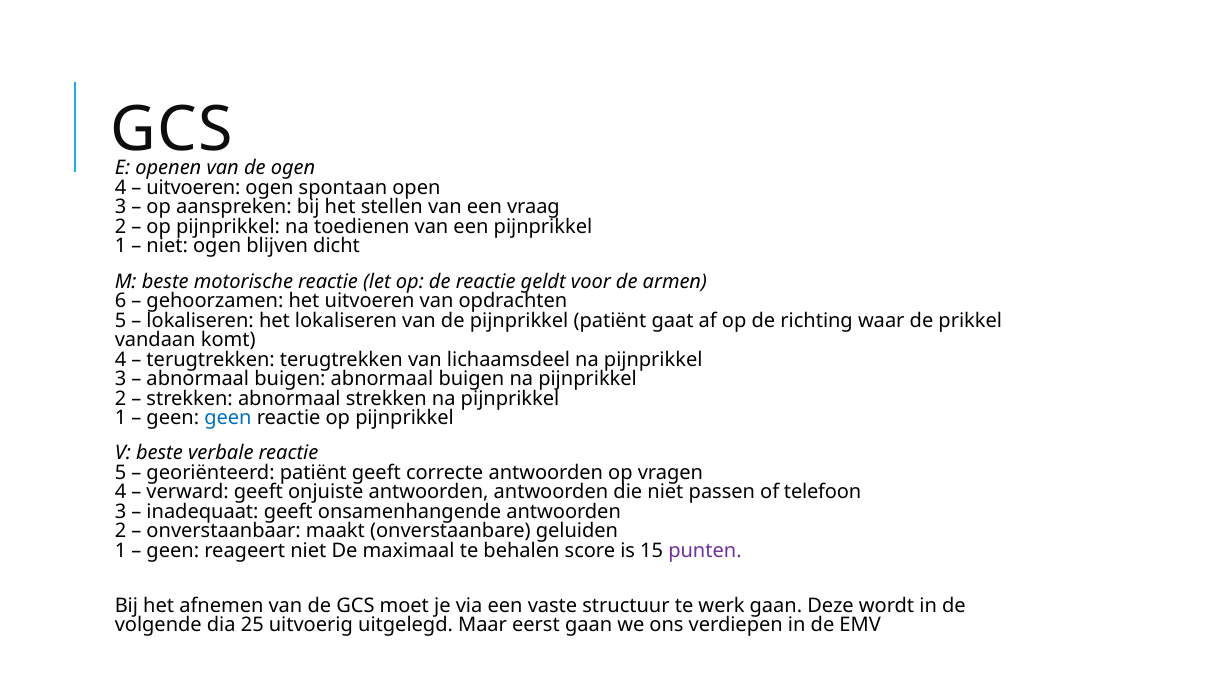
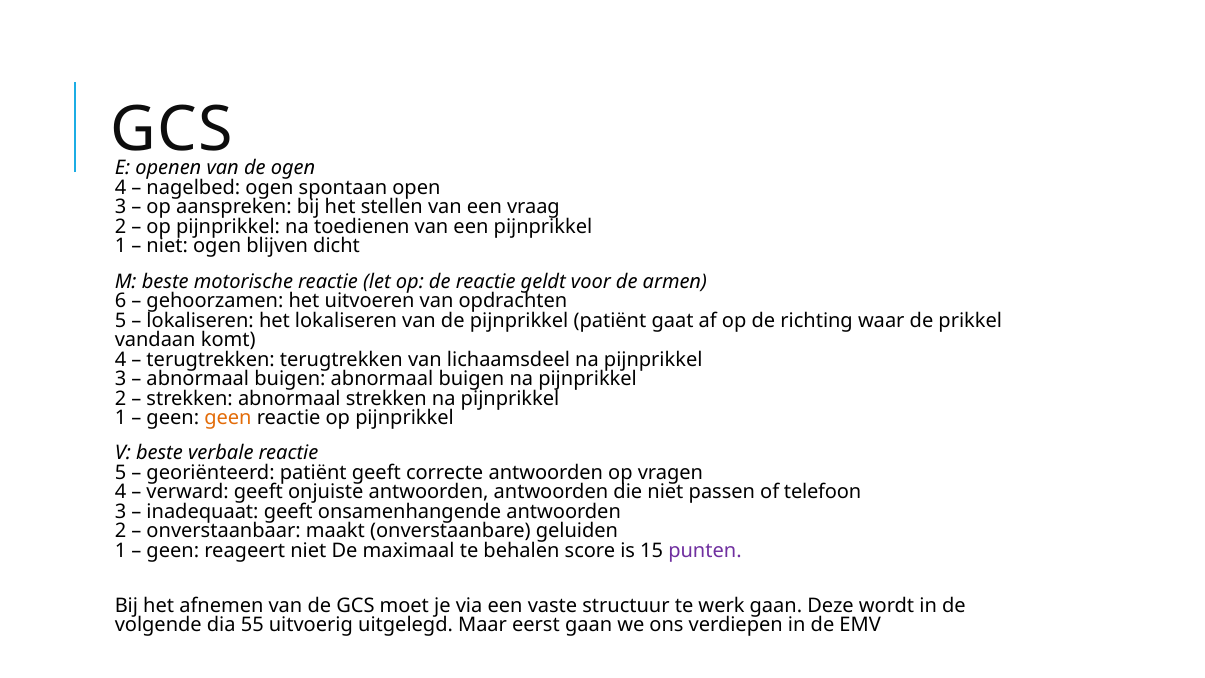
uitvoeren: uitvoeren -> nagelbed (193, 188)
geen colour: blue -> orange (228, 418)
25: 25 -> 55 (252, 625)
